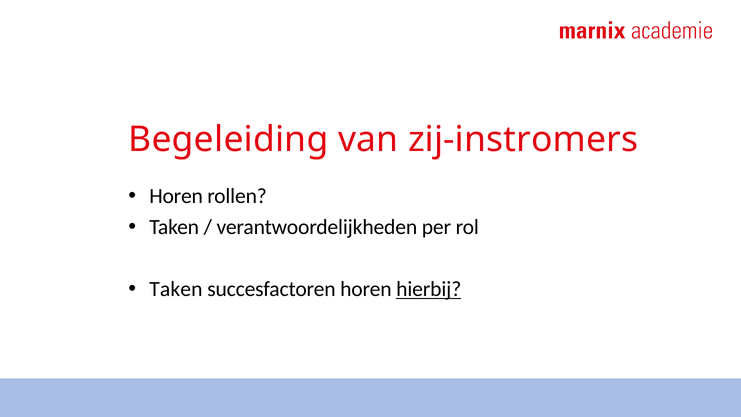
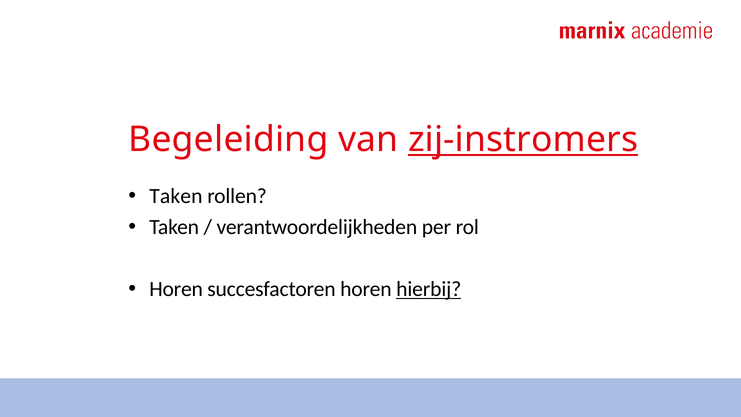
zij-instromers underline: none -> present (523, 140)
Horen: Horen -> Taken (176, 196)
Taken: Taken -> Horen (176, 289)
